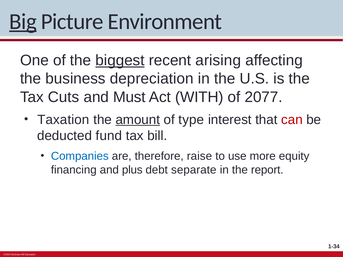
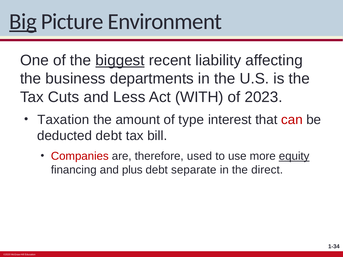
arising: arising -> liability (218, 60)
depreciation: depreciation -> departments (152, 79)
Must: Must -> Less (129, 97)
2077: 2077 -> 2023 (264, 97)
amount underline: present -> none (138, 120)
deducted fund: fund -> debt (109, 136)
Companies colour: blue -> red (80, 156)
raise: raise -> used (199, 156)
equity underline: none -> present (294, 156)
report: report -> direct (267, 170)
